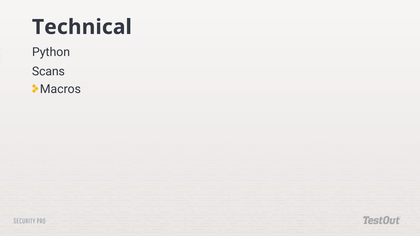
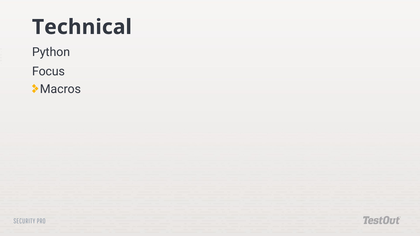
Scans: Scans -> Focus (48, 72)
